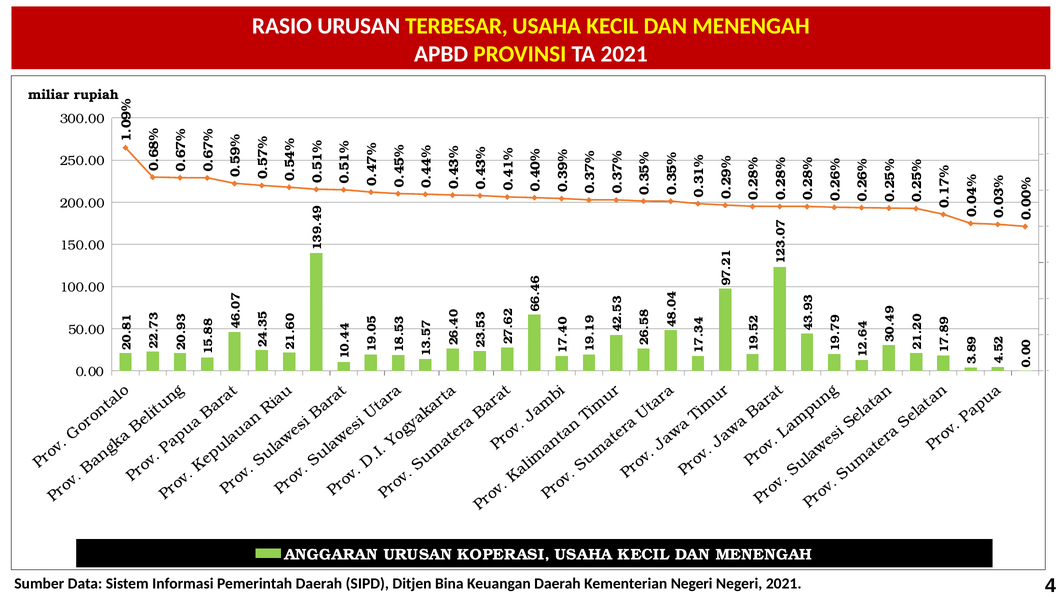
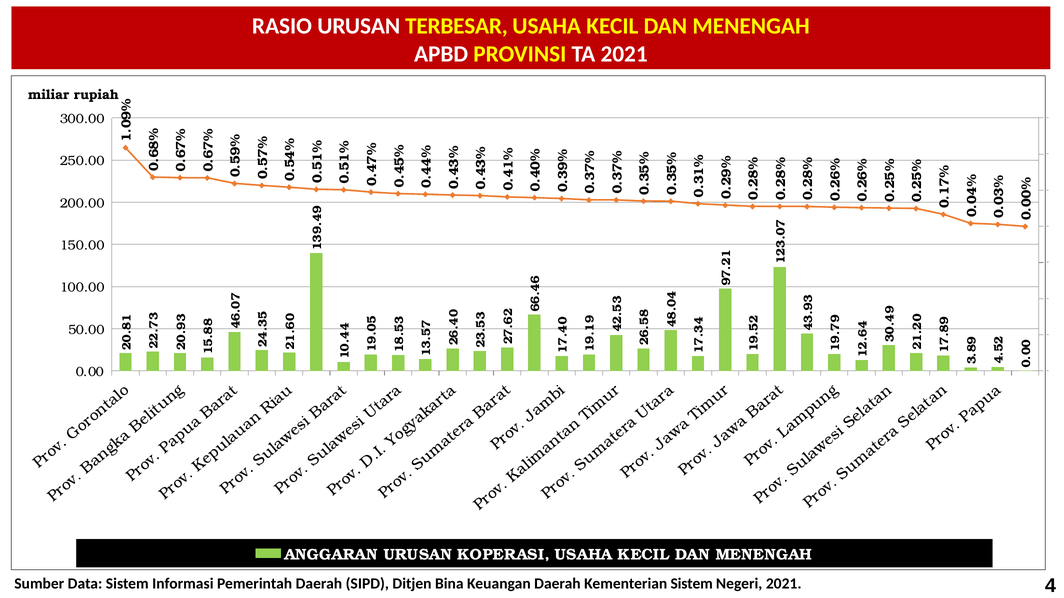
Kementerian Negeri: Negeri -> Sistem (692, 584)
